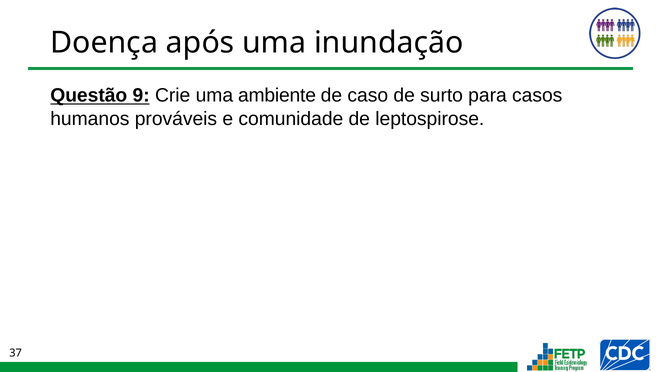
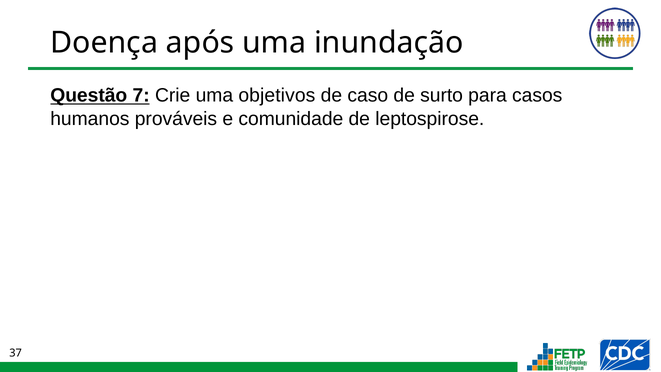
9: 9 -> 7 (141, 96)
ambiente: ambiente -> objetivos (277, 96)
